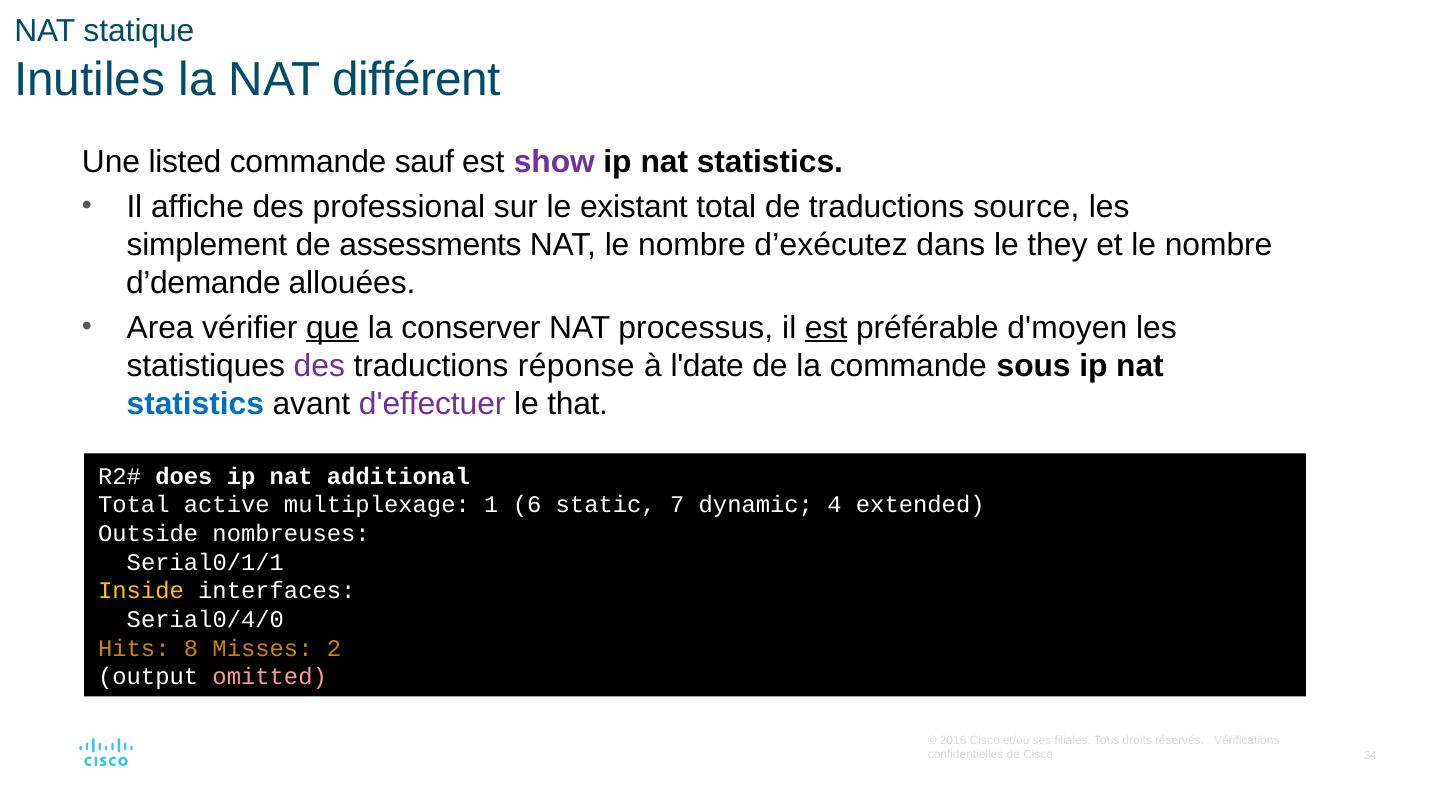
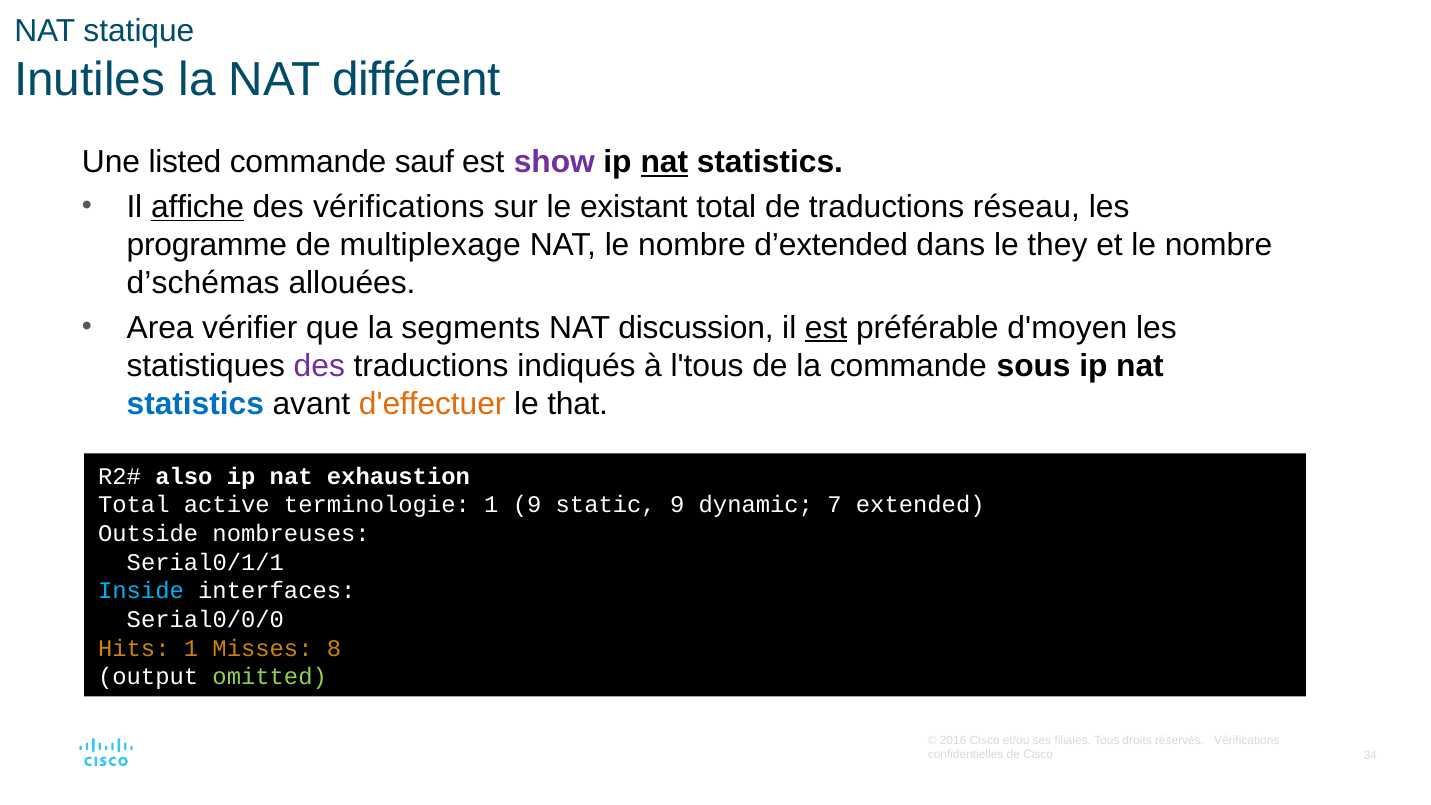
nat underline: none -> present (664, 162)
affiche underline: none -> present (198, 207)
des professional: professional -> vérifications (399, 207)
source: source -> réseau (1026, 207)
simplement: simplement -> programme (207, 245)
assessments: assessments -> multiplexage (430, 245)
d’exécutez: d’exécutez -> d’extended (831, 245)
d’demande: d’demande -> d’schémas (203, 283)
que underline: present -> none (333, 328)
conserver: conserver -> segments (471, 328)
processus: processus -> discussion (696, 328)
réponse: réponse -> indiqués (576, 366)
l'date: l'date -> l'tous (707, 366)
d'effectuer colour: purple -> orange (432, 404)
does: does -> also (184, 476)
additional: additional -> exhaustion (398, 476)
multiplexage: multiplexage -> terminologie (377, 505)
1 6: 6 -> 9 (527, 505)
static 7: 7 -> 9 (677, 505)
4: 4 -> 7 (834, 505)
Inside colour: yellow -> light blue (141, 591)
Serial0/4/0: Serial0/4/0 -> Serial0/0/0 (205, 620)
Hits 8: 8 -> 1 (191, 648)
2: 2 -> 8 (334, 648)
omitted colour: pink -> light green (270, 677)
